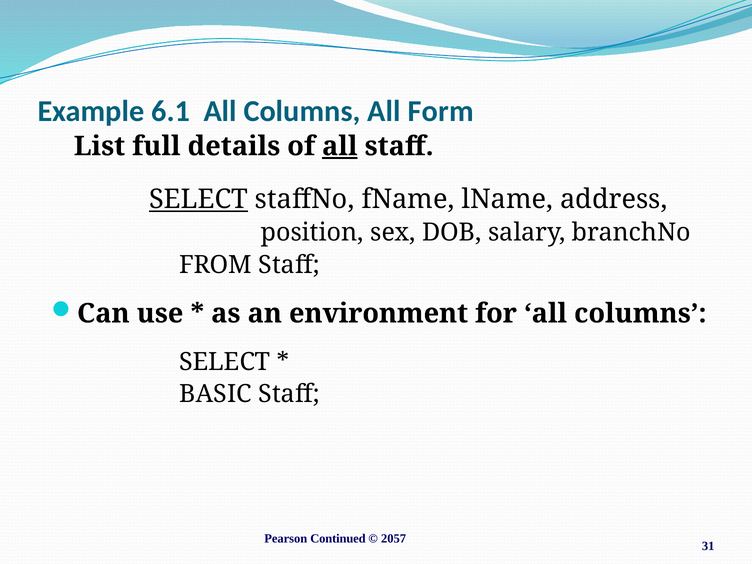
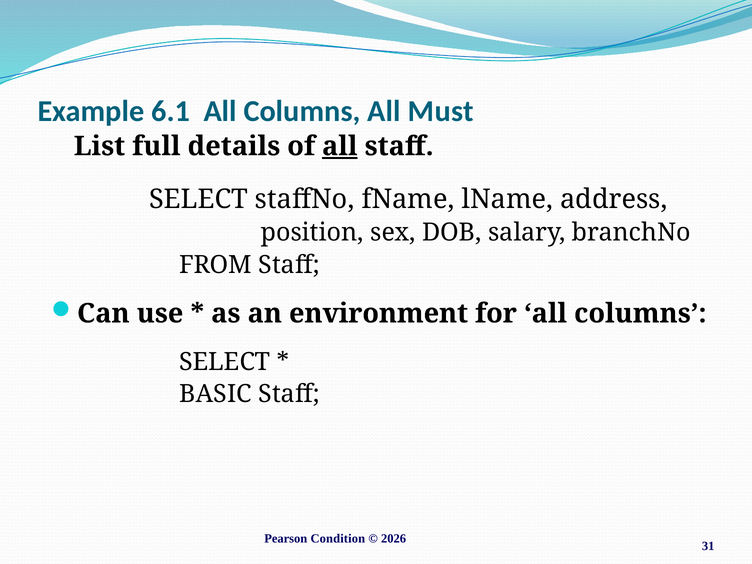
Form: Form -> Must (441, 111)
SELECT underline: present -> none (198, 199)
Continued: Continued -> Condition (338, 538)
2057: 2057 -> 2026 (394, 538)
